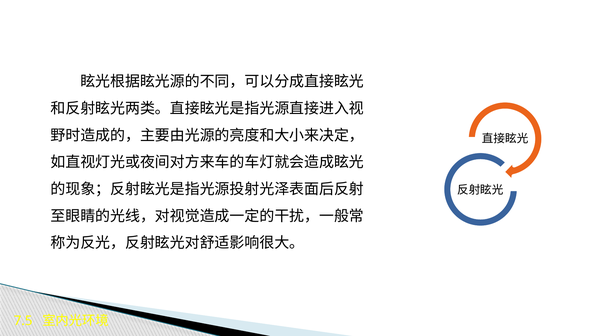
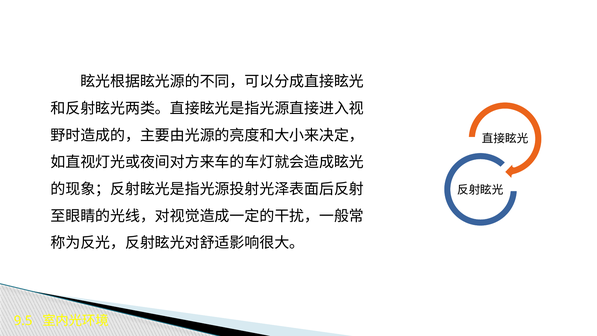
7.5: 7.5 -> 9.5 (23, 321)
